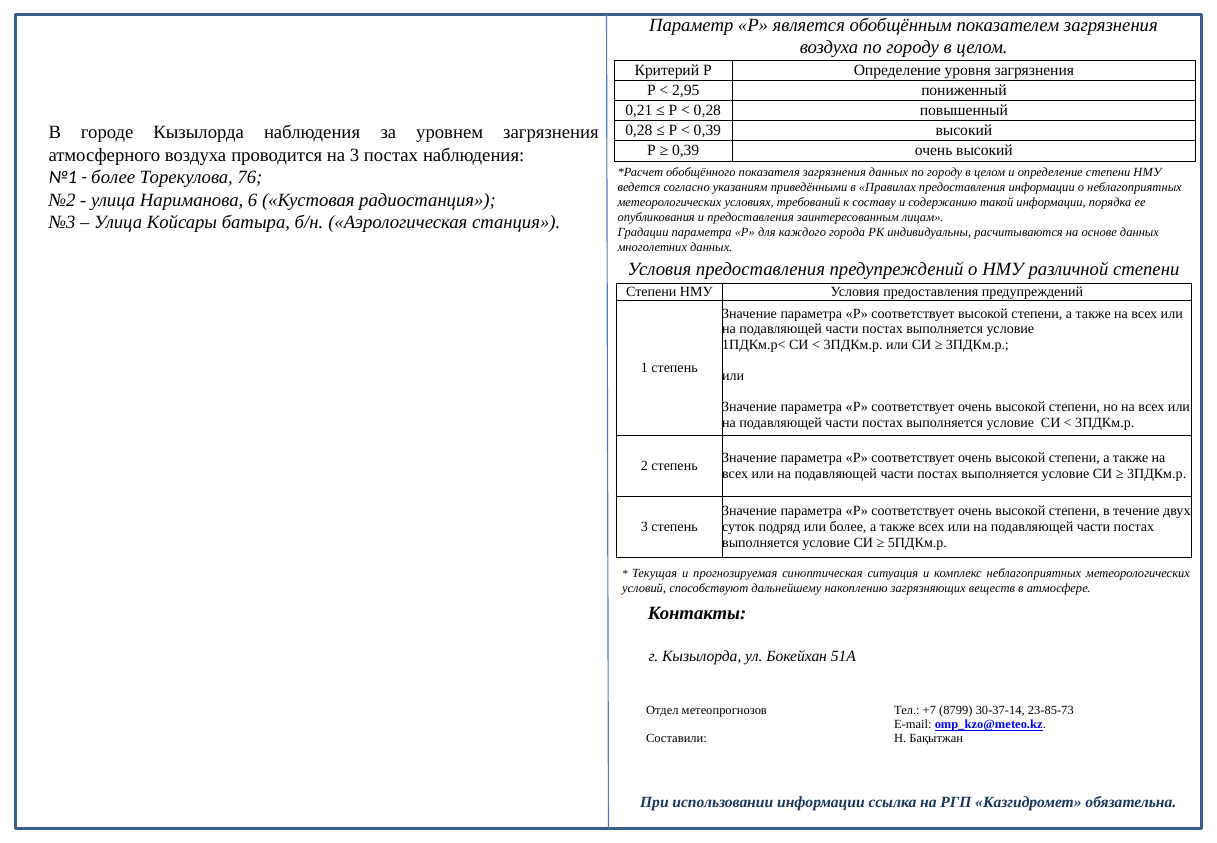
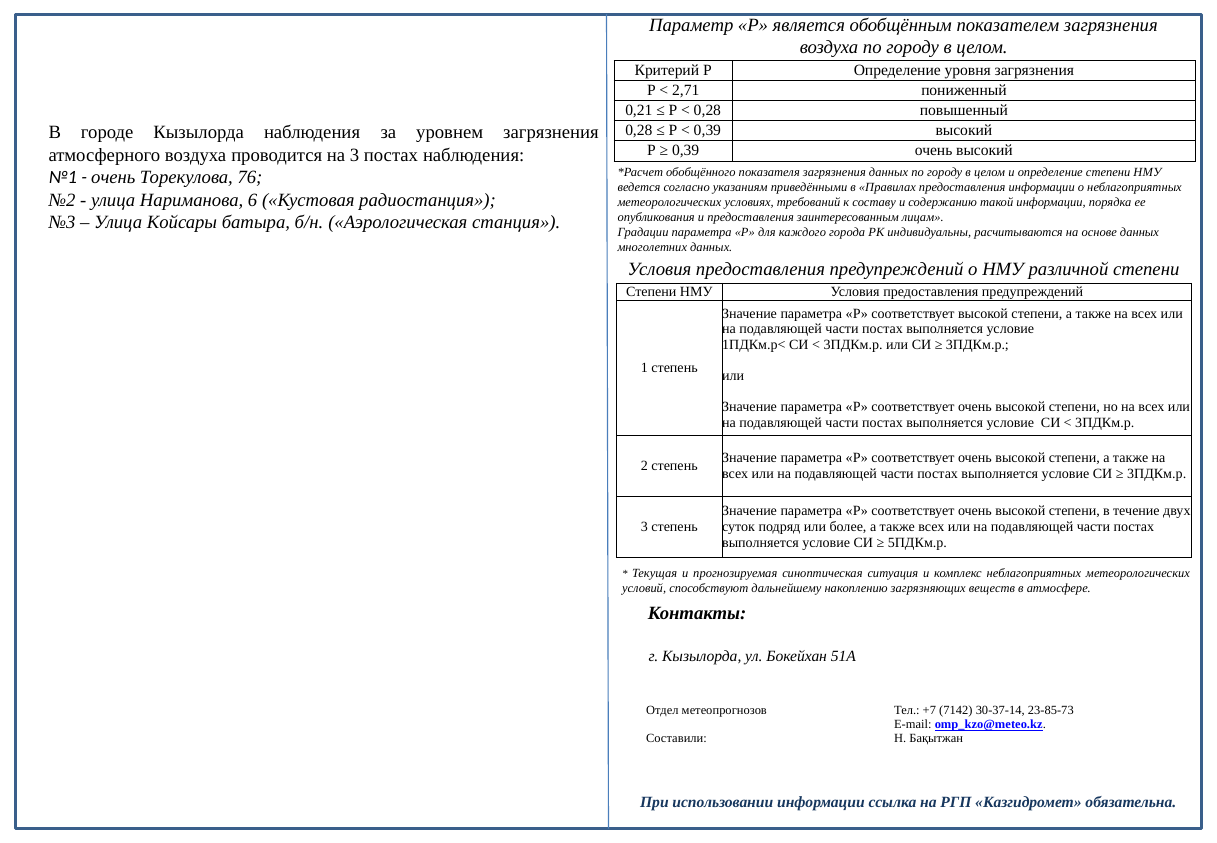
2,95: 2,95 -> 2,71 (686, 90)
более: более -> очень (113, 178)
8799: 8799 -> 7142 (956, 710)
